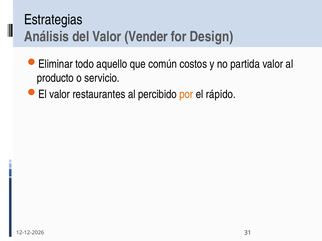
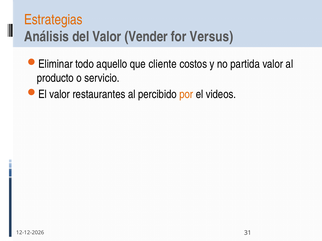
Estrategias colour: black -> orange (53, 20)
Design: Design -> Versus (211, 37)
común: común -> cliente (163, 64)
rápido: rápido -> videos (221, 94)
